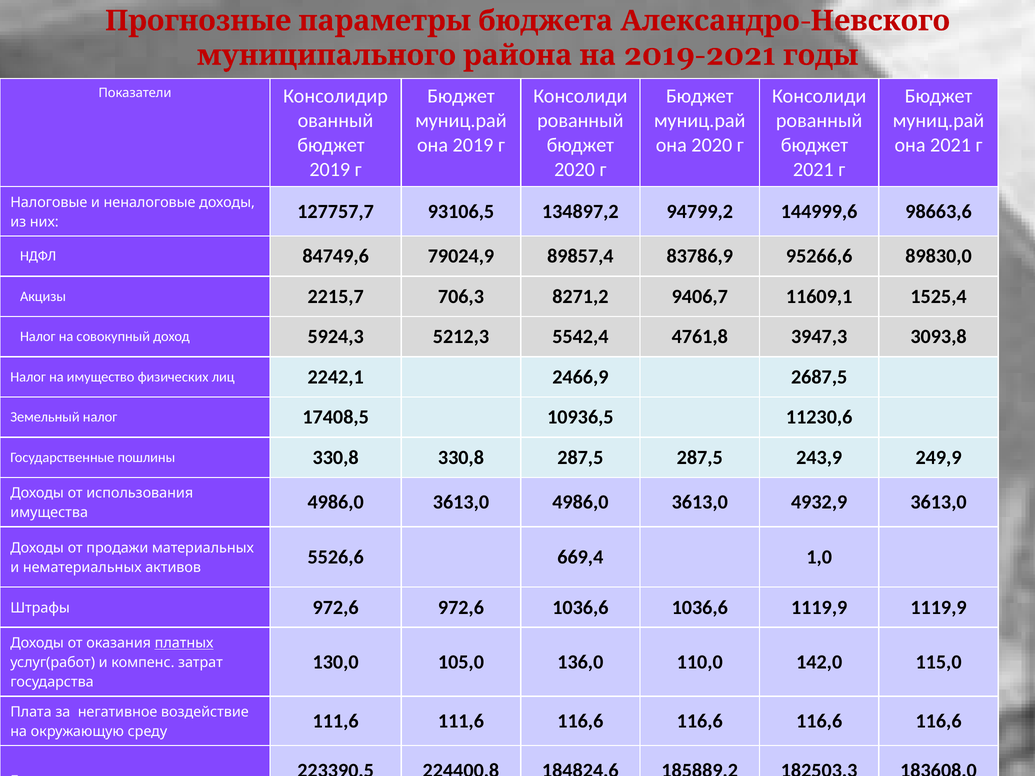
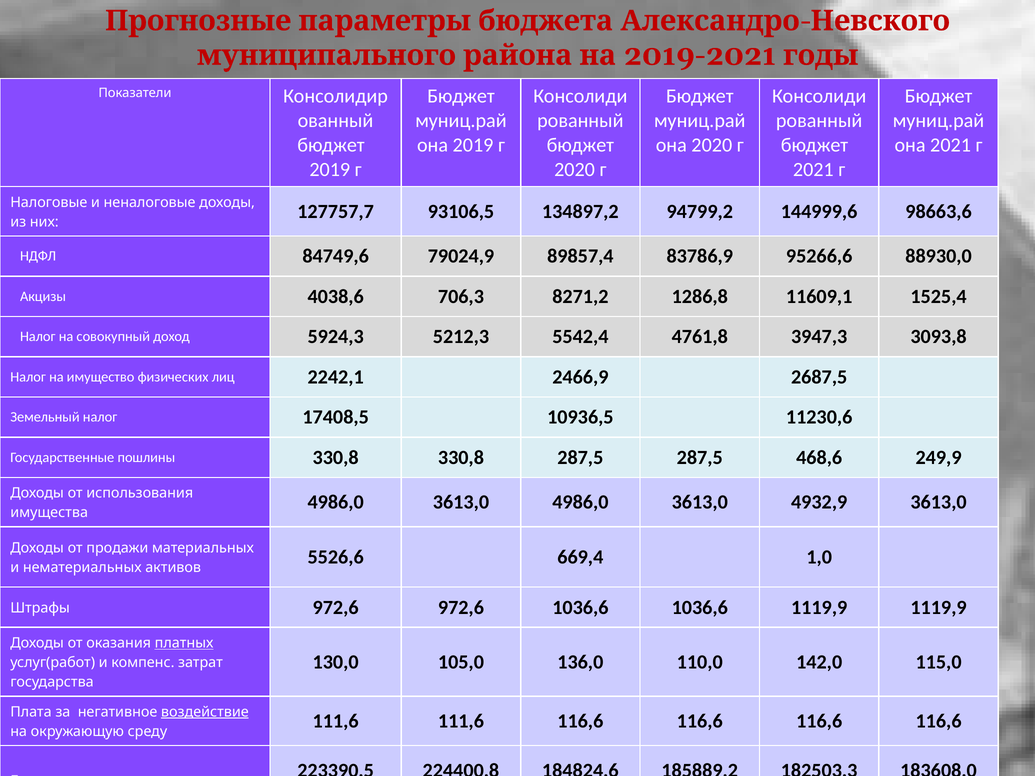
89830,0: 89830,0 -> 88930,0 (939, 256)
2215,7: 2215,7 -> 4038,6 (336, 297)
9406,7: 9406,7 -> 1286,8 (700, 297)
243,9: 243,9 -> 468,6 (819, 458)
воздействие underline: none -> present (205, 712)
